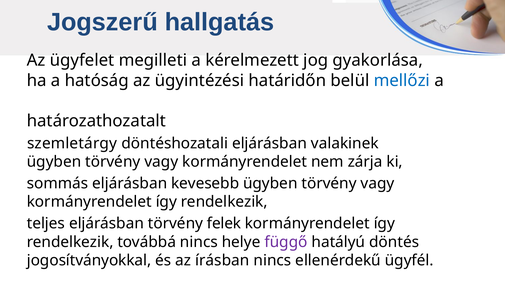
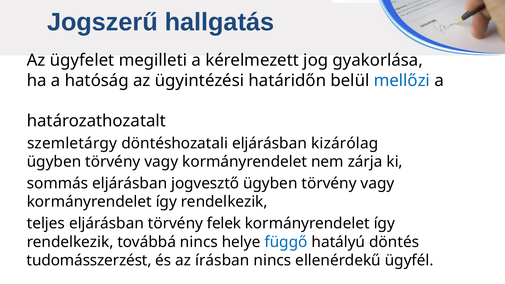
valakinek: valakinek -> kizárólag (345, 143)
kevesebb: kevesebb -> jogvesztő (205, 183)
függő colour: purple -> blue (286, 242)
jogosítványokkal: jogosítványokkal -> tudomásszerzést (89, 261)
